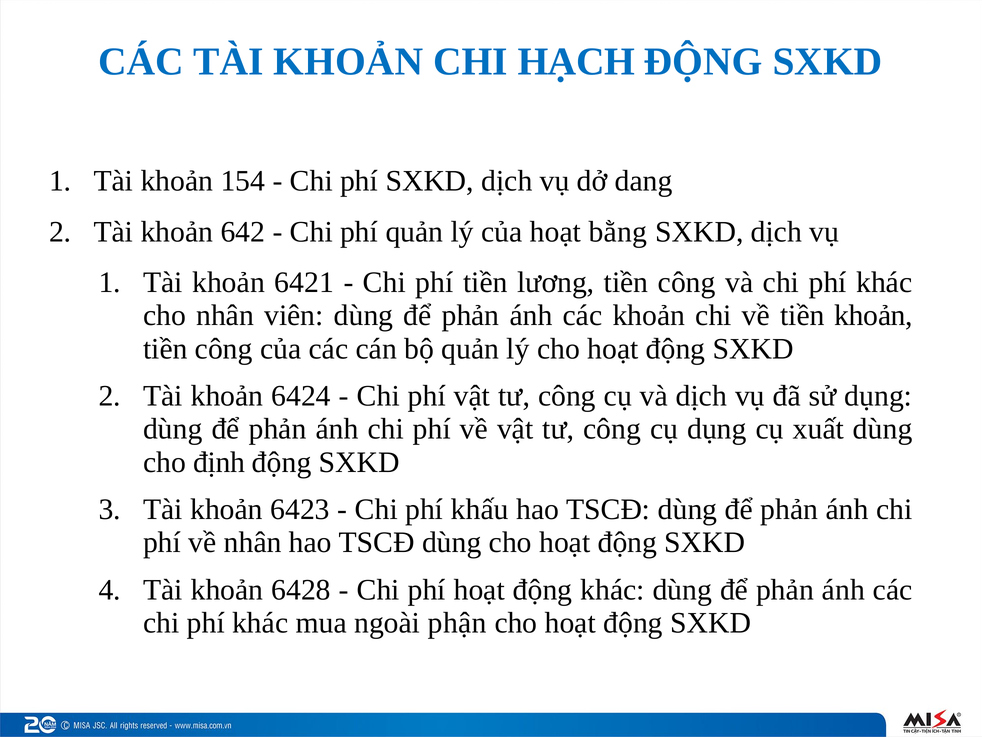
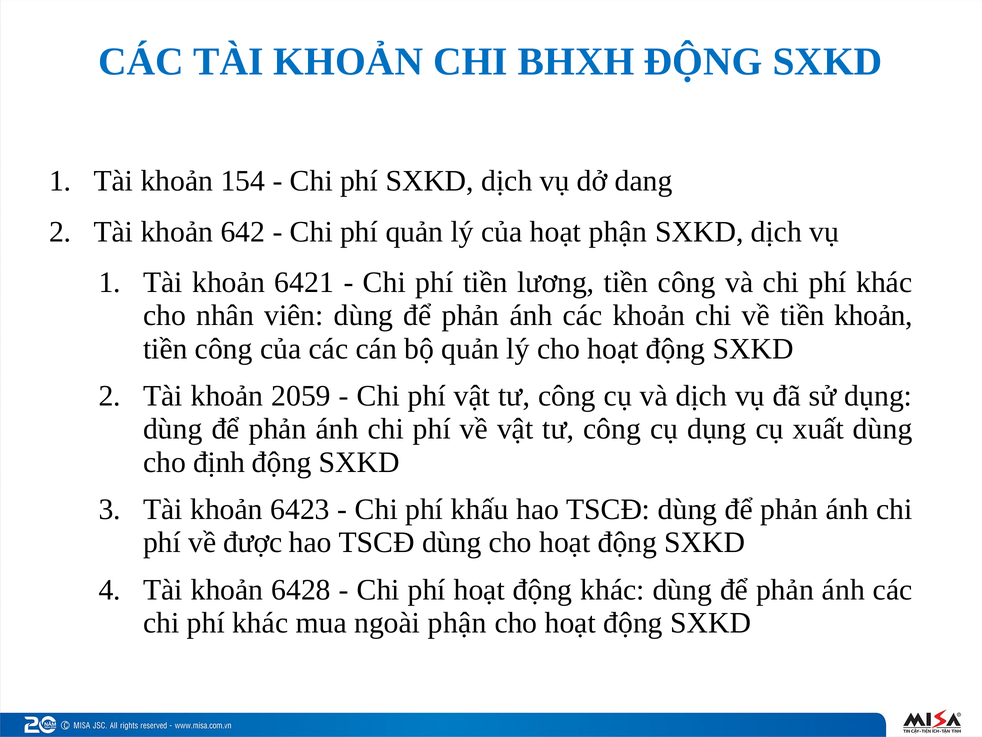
HẠCH: HẠCH -> BHXH (576, 62)
hoạt bằng: bằng -> phận (618, 232)
6424: 6424 -> 2059 (301, 396)
về nhân: nhân -> được (253, 543)
